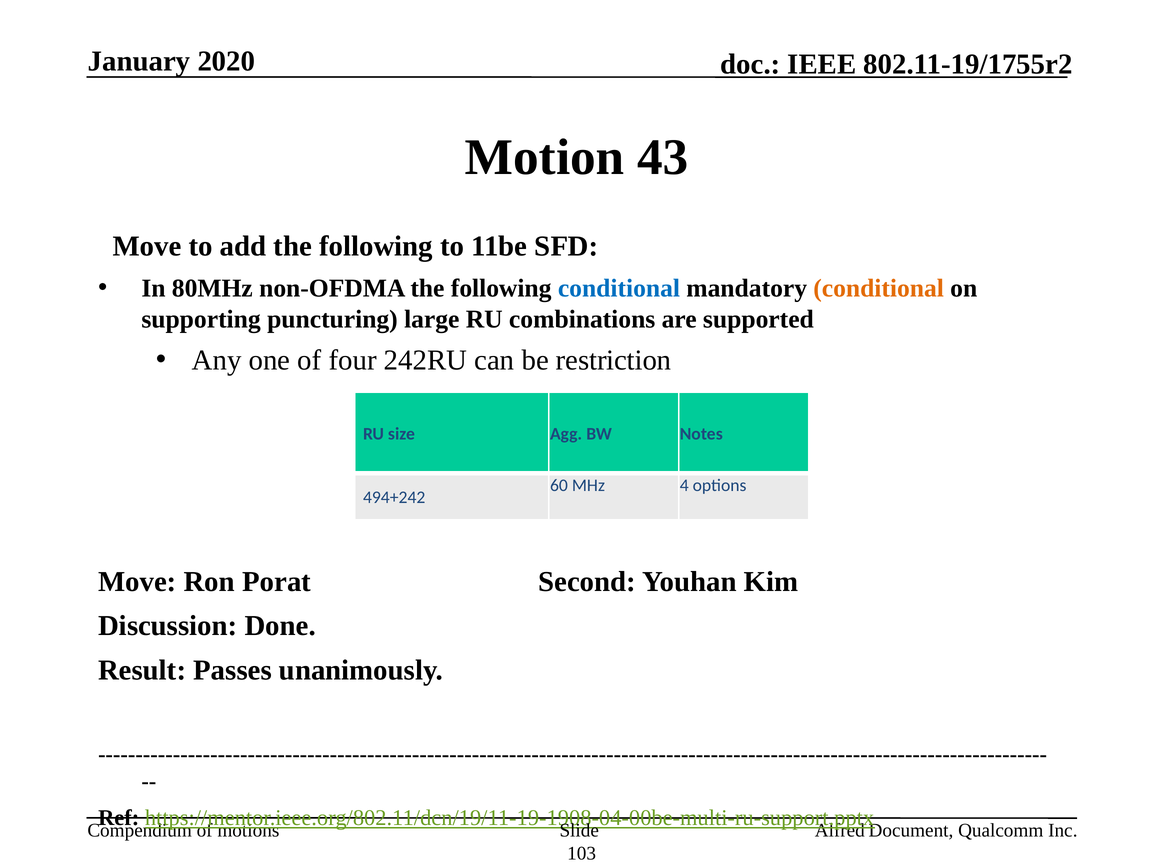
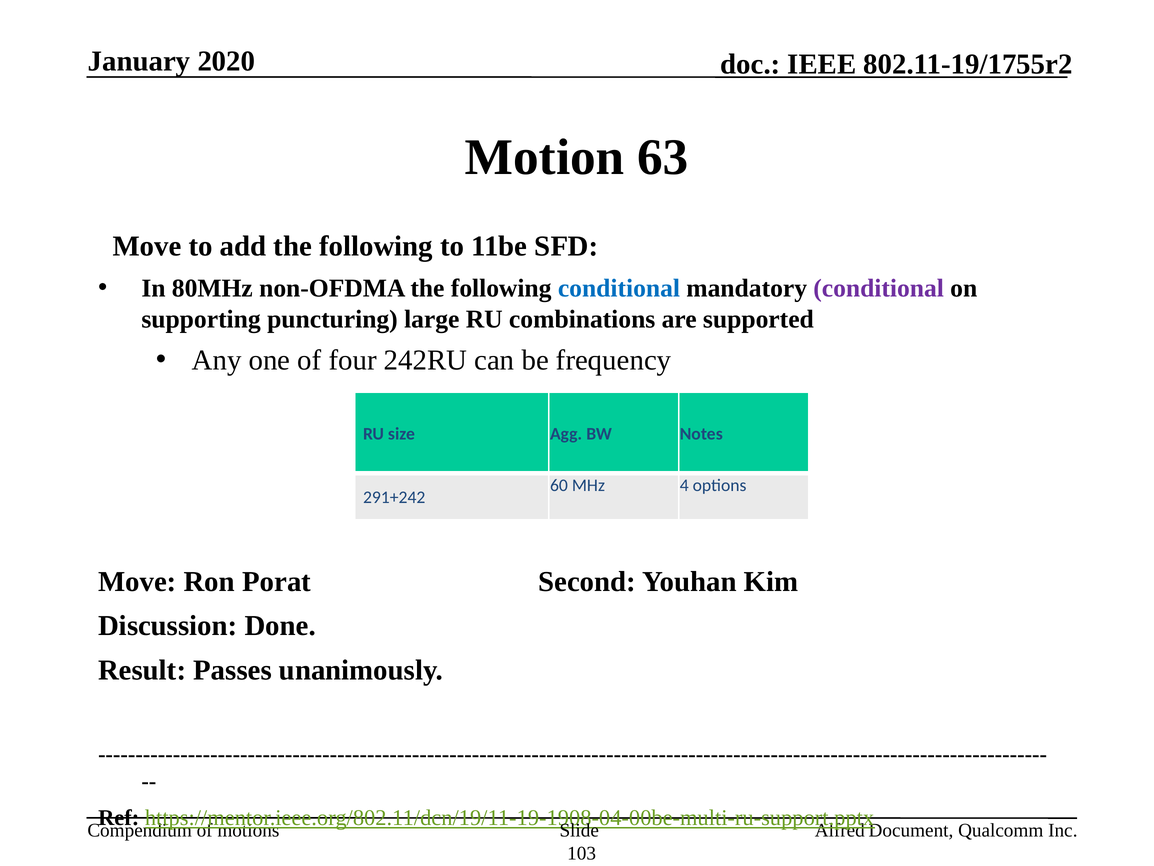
43: 43 -> 63 (663, 157)
conditional colour: orange -> purple (879, 288)
restriction: restriction -> frequency (614, 360)
494+242: 494+242 -> 291+242 (394, 497)
